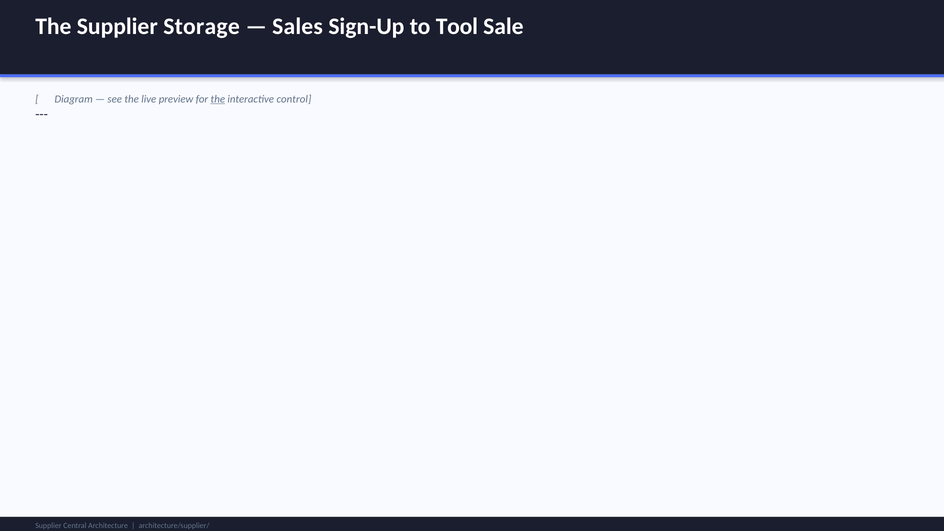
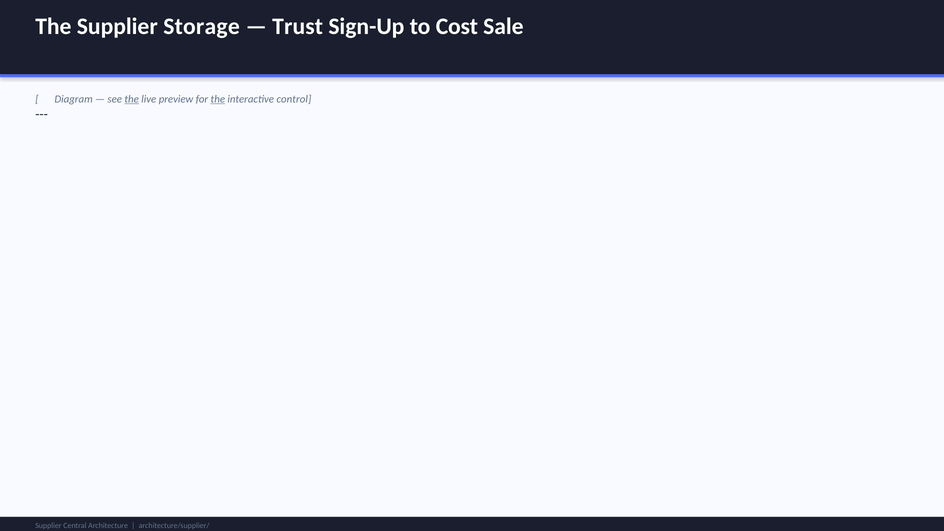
Sales: Sales -> Trust (298, 26)
Tool: Tool -> Cost (457, 26)
the underline: none -> present (132, 99)
